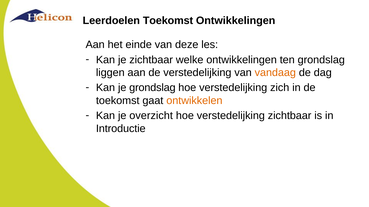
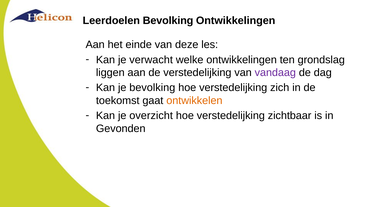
Leerdoelen Toekomst: Toekomst -> Bevolking (168, 21)
je zichtbaar: zichtbaar -> verwacht (151, 60)
vandaag colour: orange -> purple (275, 73)
je grondslag: grondslag -> bevolking (152, 88)
Introductie: Introductie -> Gevonden (121, 129)
